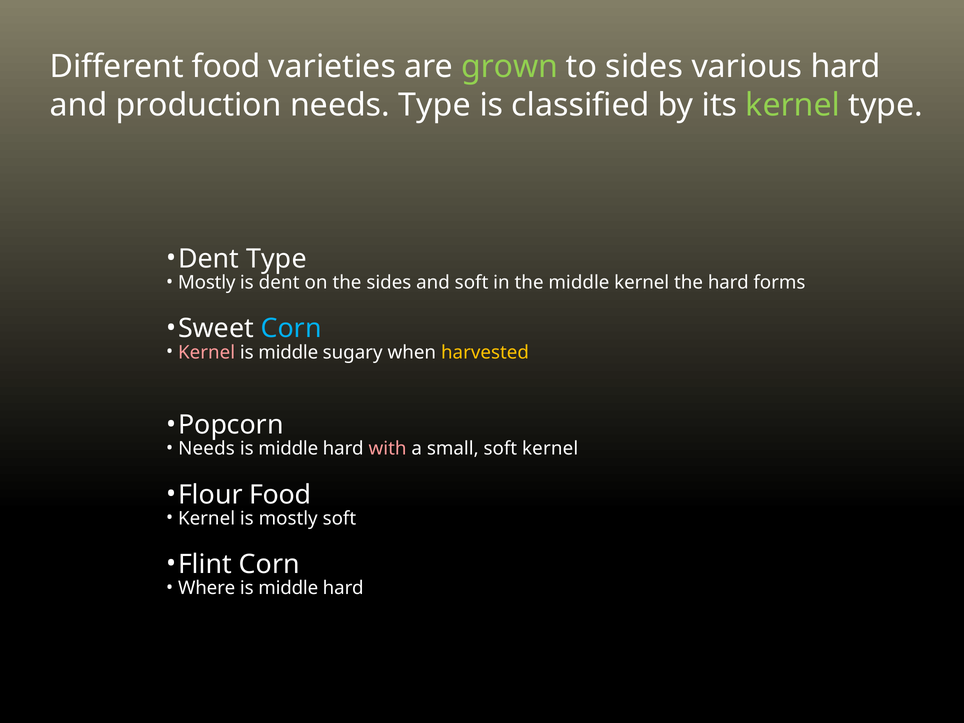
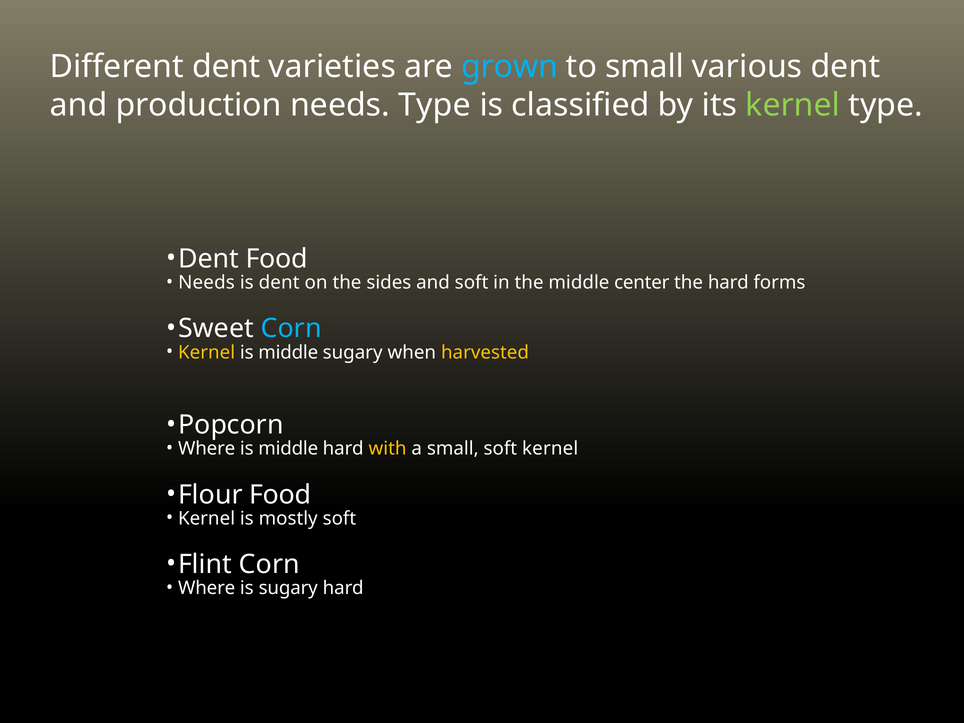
Different food: food -> dent (226, 66)
grown colour: light green -> light blue (510, 66)
to sides: sides -> small (645, 66)
various hard: hard -> dent (845, 66)
Dent Type: Type -> Food (277, 259)
Mostly: Mostly -> Needs (206, 283)
middle kernel: kernel -> center (642, 283)
Kernel colour: pink -> yellow (207, 352)
Needs: Needs -> Where (207, 449)
with colour: pink -> yellow (388, 449)
middle: middle -> sugary (288, 588)
